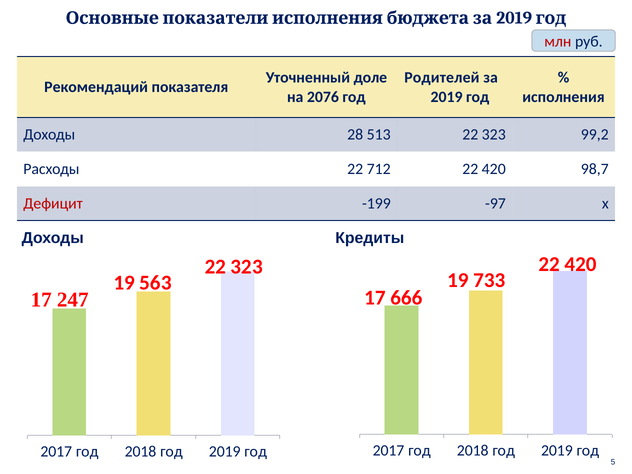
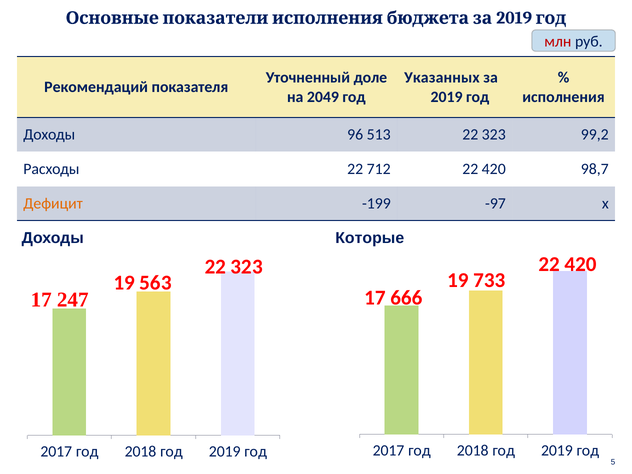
Родителей: Родителей -> Указанных (442, 78)
2076: 2076 -> 2049 (323, 97)
28: 28 -> 96 (355, 135)
Дефицит colour: red -> orange (53, 204)
Кредиты: Кредиты -> Которые (370, 238)
